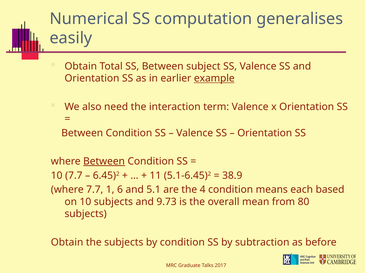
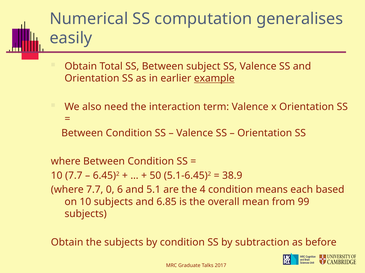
Between underline: present -> none (104, 162)
11: 11 -> 50 (155, 176)
1: 1 -> 0 (110, 190)
9.73: 9.73 -> 6.85 (167, 202)
80: 80 -> 99 (304, 202)
